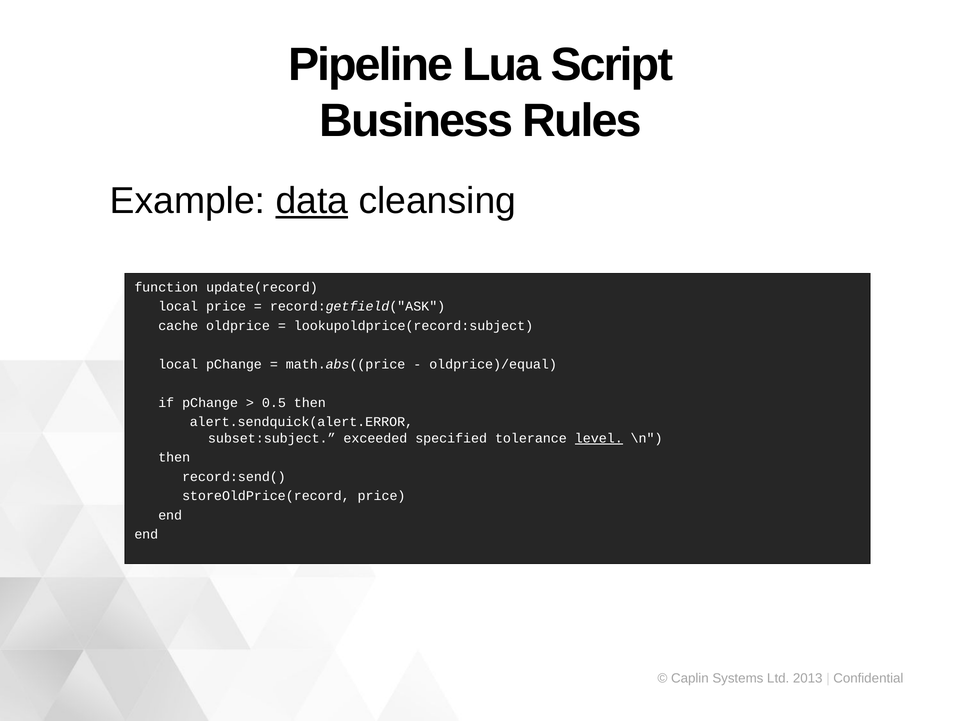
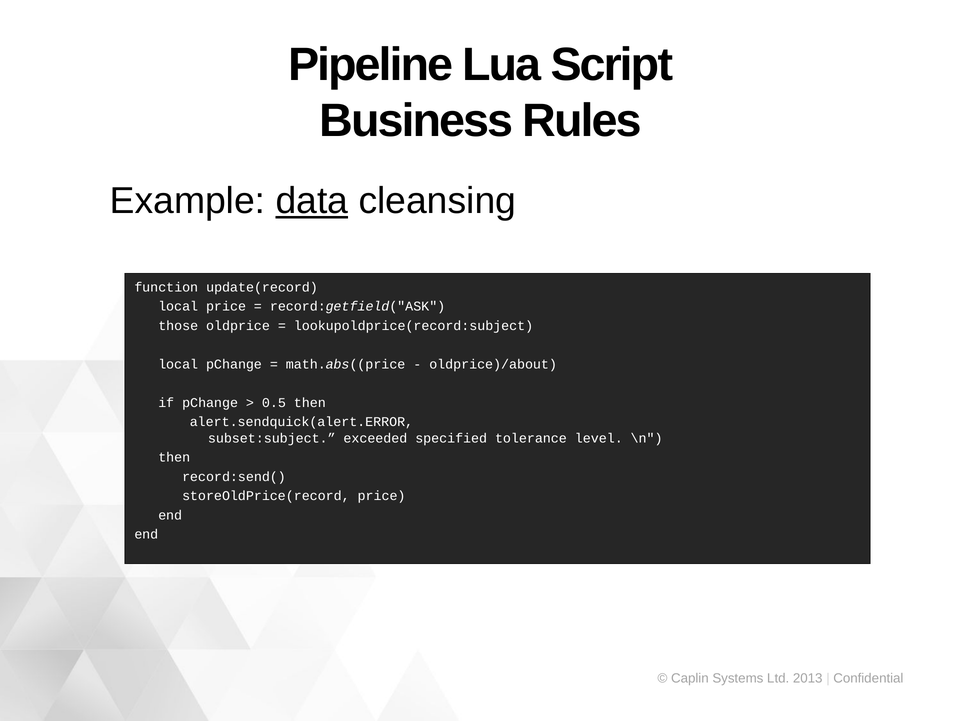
cache: cache -> those (178, 326)
oldprice)/equal: oldprice)/equal -> oldprice)/about (493, 364)
level underline: present -> none (599, 438)
